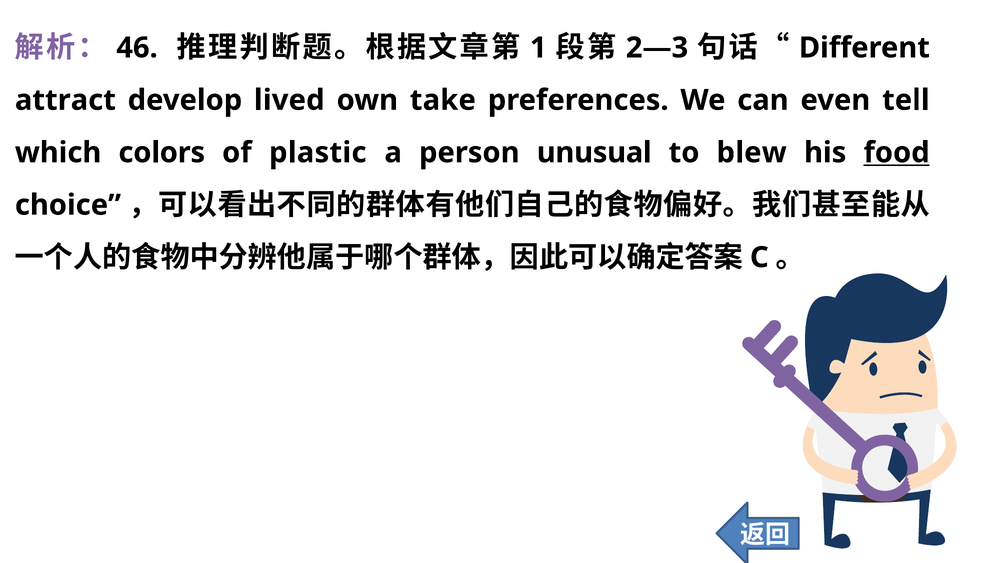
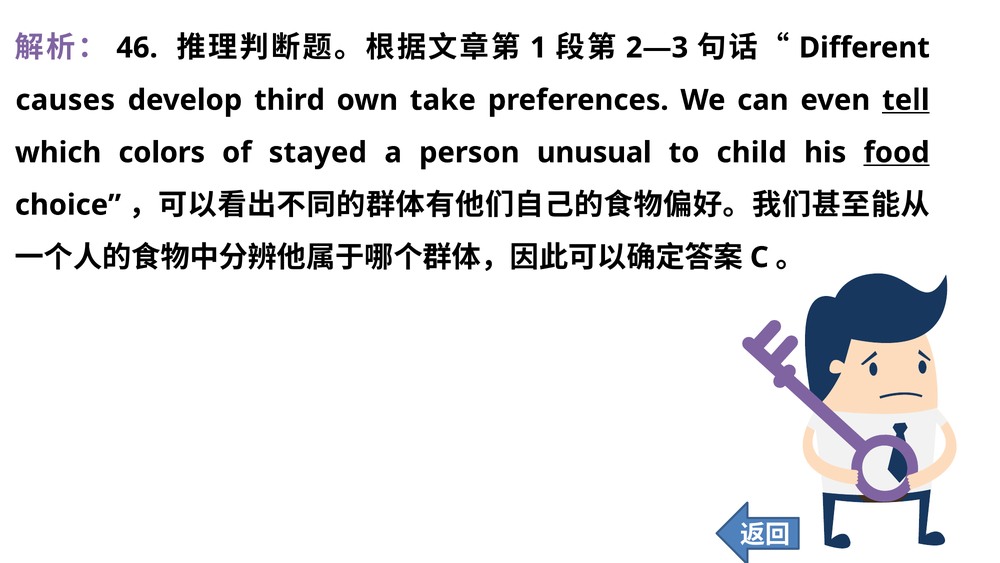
attract: attract -> causes (65, 100)
lived: lived -> third (290, 100)
tell underline: none -> present (906, 100)
plastic: plastic -> stayed (318, 152)
blew: blew -> child (752, 152)
